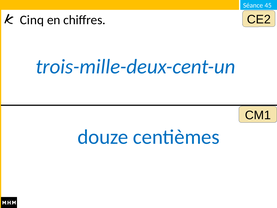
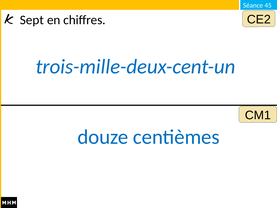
Cinq: Cinq -> Sept (32, 20)
